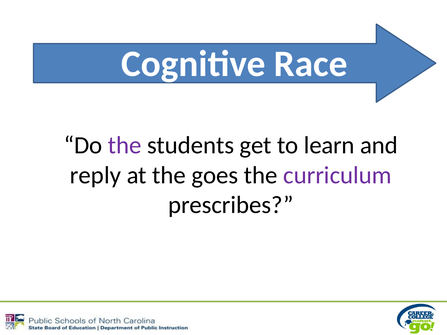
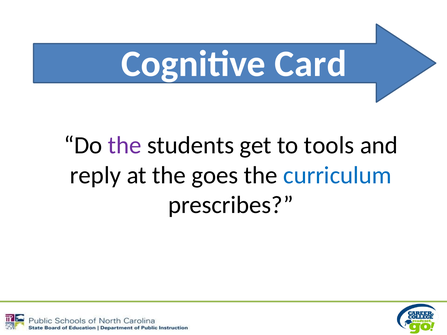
Race: Race -> Card (311, 64)
learn: learn -> tools (329, 146)
curriculum colour: purple -> blue (337, 175)
